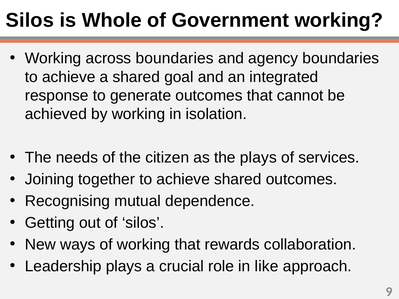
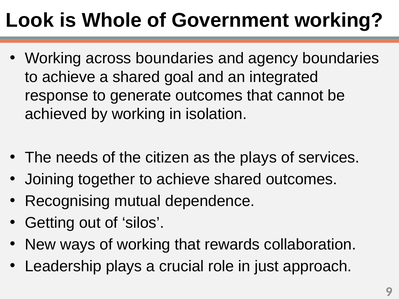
Silos: Silos -> Look (30, 20)
like: like -> just (267, 266)
